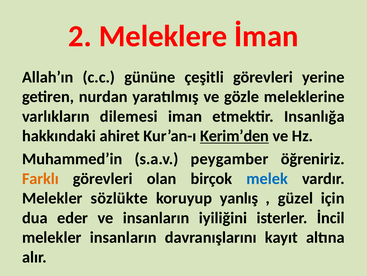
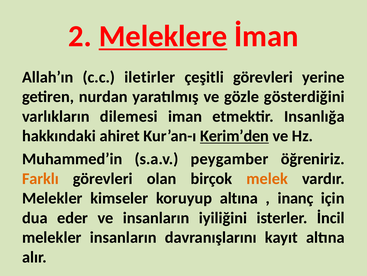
Meleklere underline: none -> present (163, 36)
gününe: gününe -> iletirler (150, 77)
meleklerine: meleklerine -> gösterdiğini (304, 97)
melek colour: blue -> orange (267, 178)
sözlükte: sözlükte -> kimseler (119, 198)
koruyup yanlış: yanlış -> altına (239, 198)
güzel: güzel -> inanç (296, 198)
